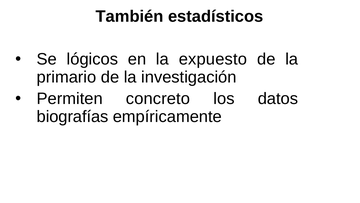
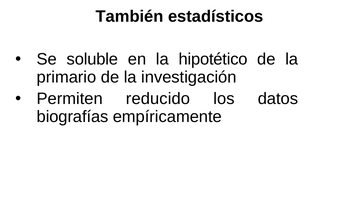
lógicos: lógicos -> soluble (92, 59)
expuesto: expuesto -> hipotético (213, 59)
concreto: concreto -> reducido (158, 98)
